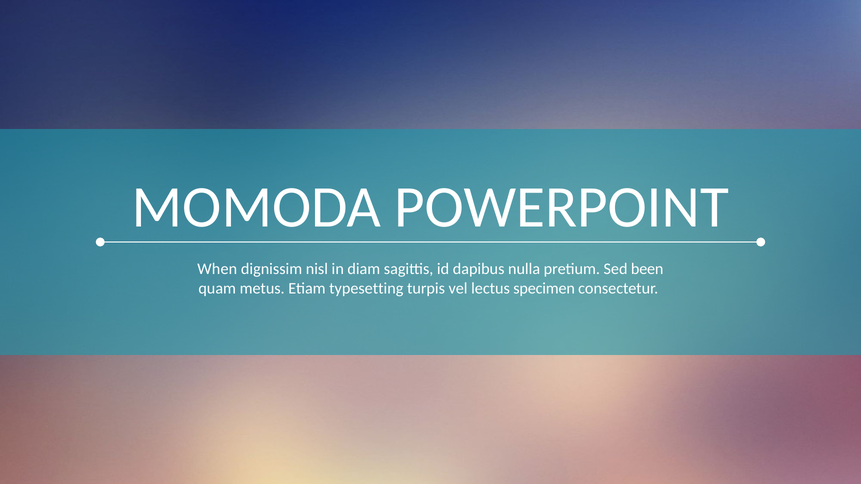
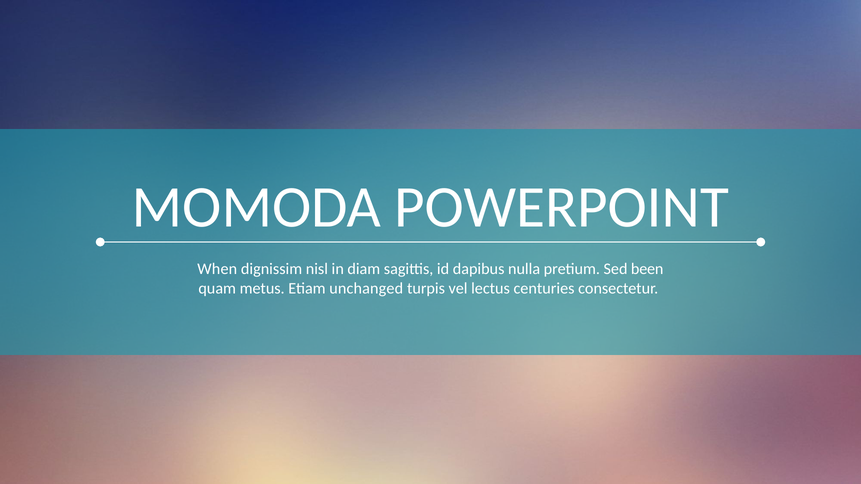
typesetting: typesetting -> unchanged (366, 288)
specimen: specimen -> centuries (544, 288)
